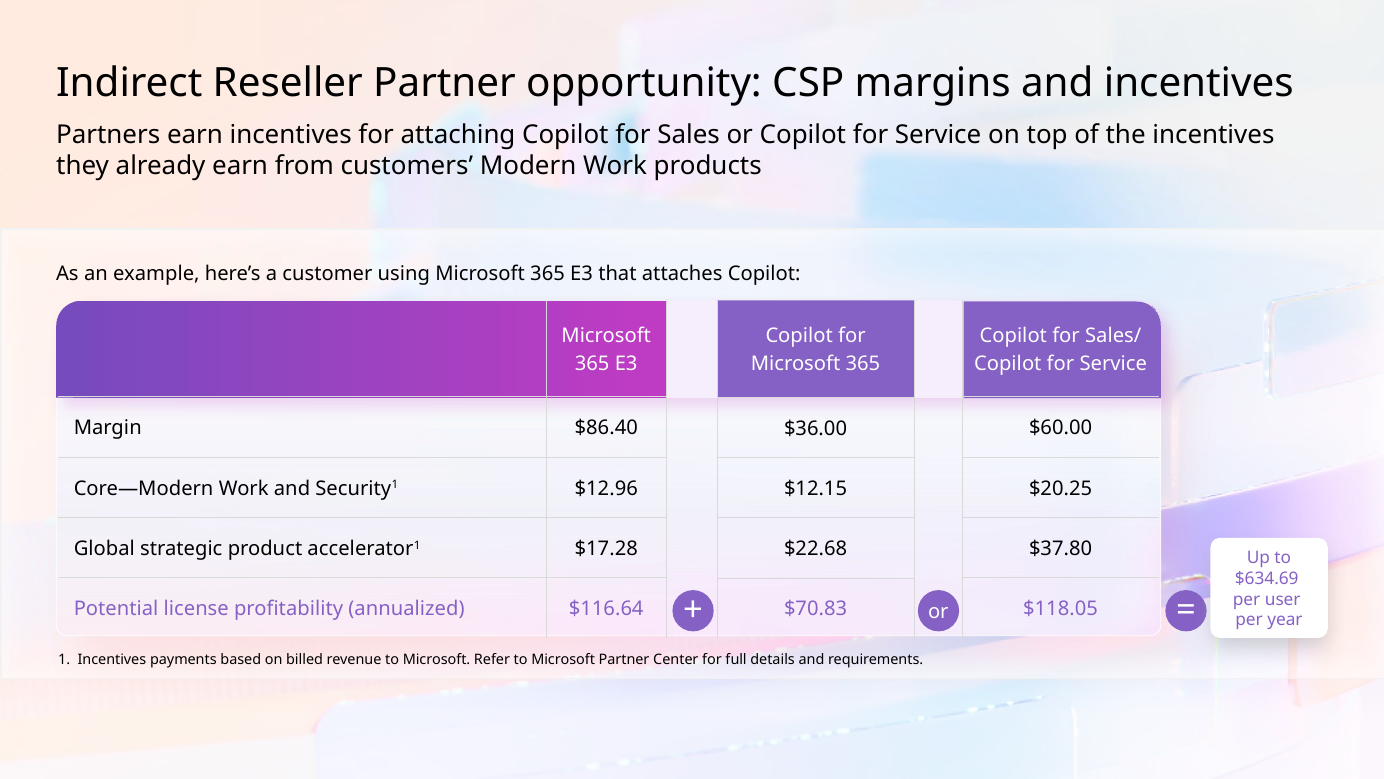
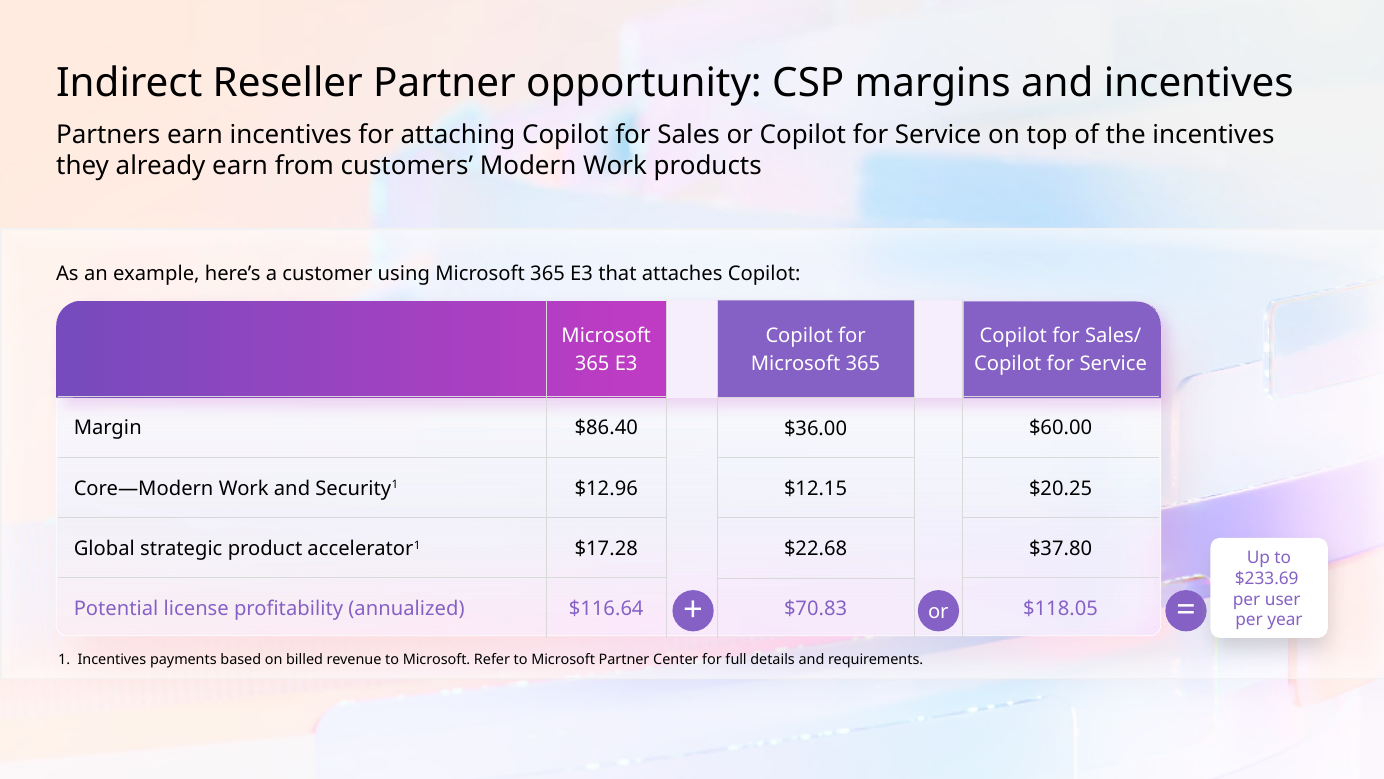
$634.69: $634.69 -> $233.69 (1267, 578)
